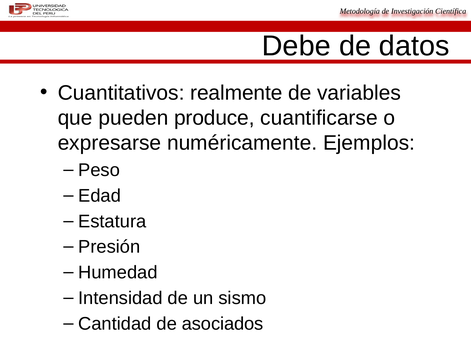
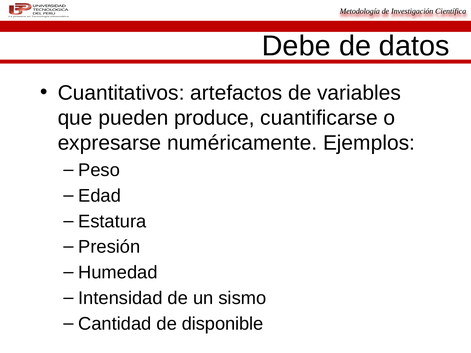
realmente: realmente -> artefactos (236, 93)
asociados: asociados -> disponible (223, 324)
